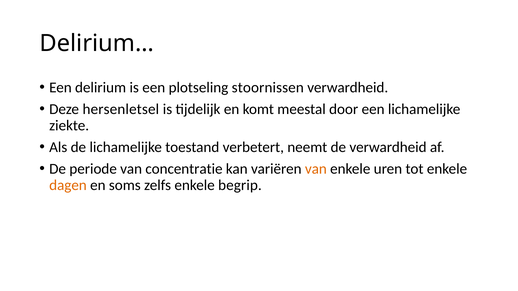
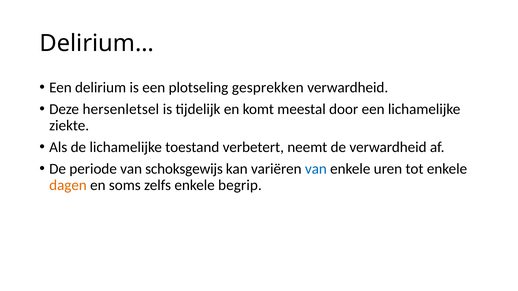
stoornissen: stoornissen -> gesprekken (268, 88)
concentratie: concentratie -> schoksgewijs (184, 169)
van colour: orange -> blue (316, 169)
